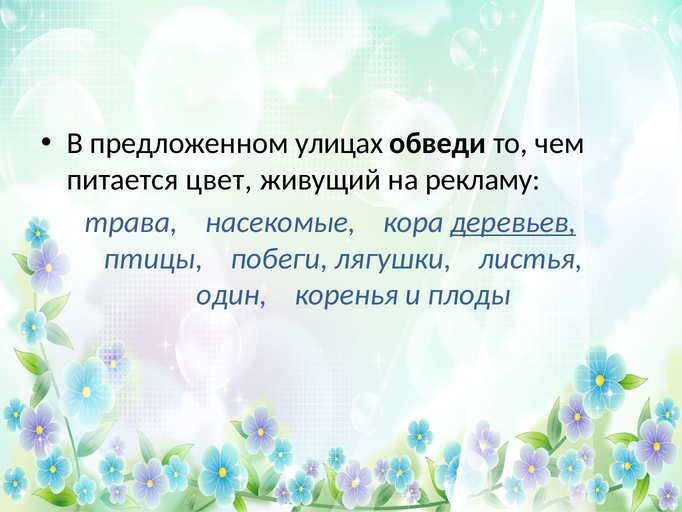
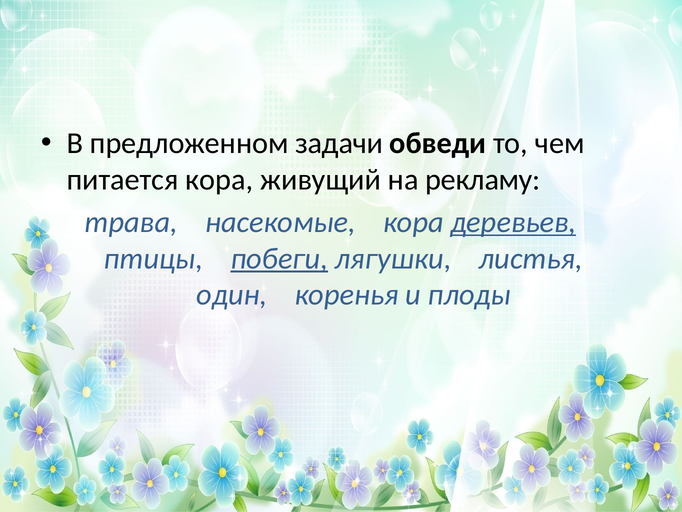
улицах: улицах -> задачи (339, 143)
питается цвет: цвет -> кора (219, 179)
побеги underline: none -> present (279, 258)
